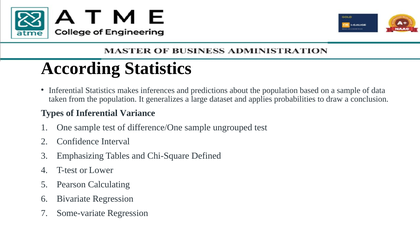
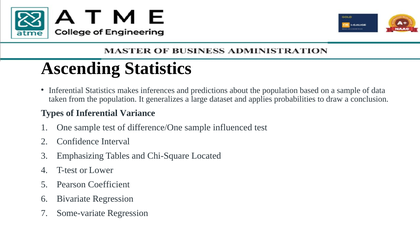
According: According -> Ascending (80, 69)
ungrouped: ungrouped -> influenced (233, 127)
Defined: Defined -> Located (206, 156)
Calculating: Calculating -> Coefficient (109, 185)
